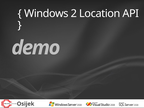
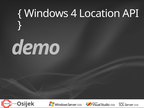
2: 2 -> 4 (74, 13)
